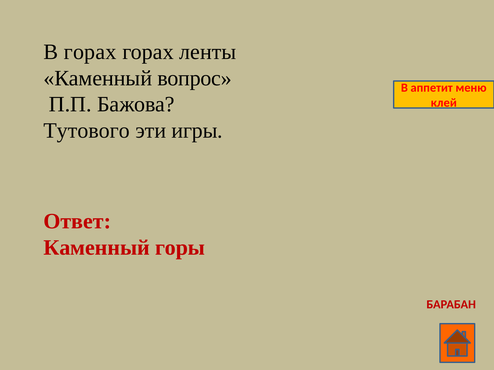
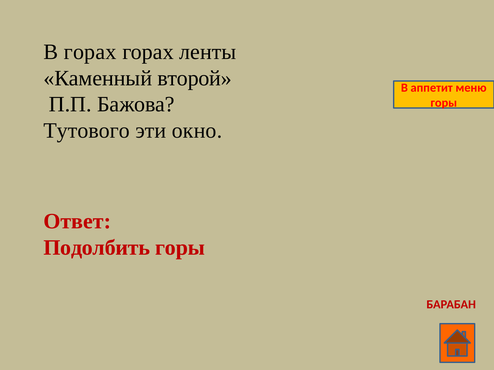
вопрос: вопрос -> второй (195, 78)
клей: клей -> горы (444, 103)
игры: игры -> окно (197, 131)
Каменный: Каменный -> Подолбить (97, 248)
